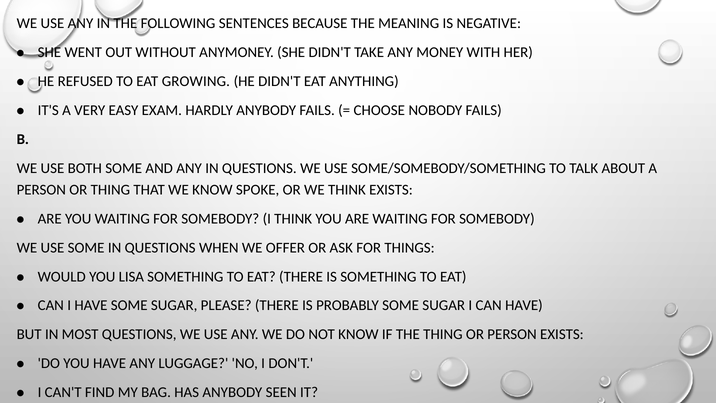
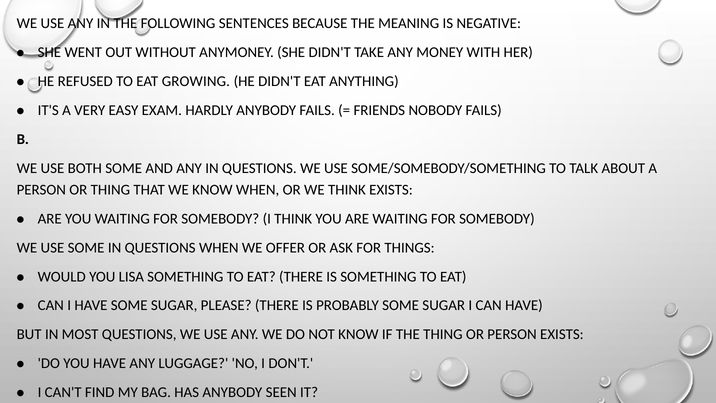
CHOOSE: CHOOSE -> FRIENDS (379, 110)
KNOW SPOKE: SPOKE -> WHEN (258, 190)
